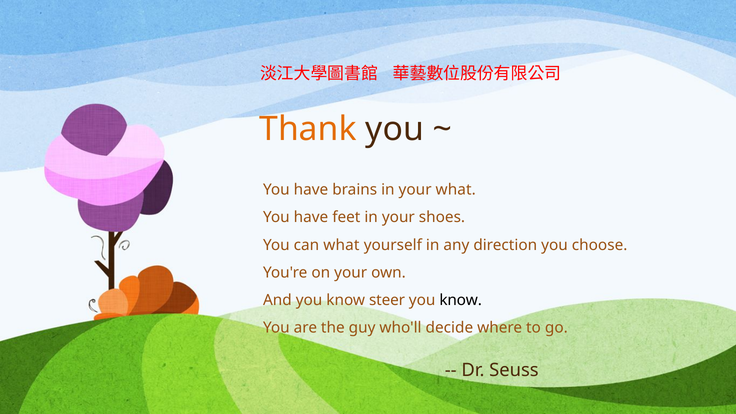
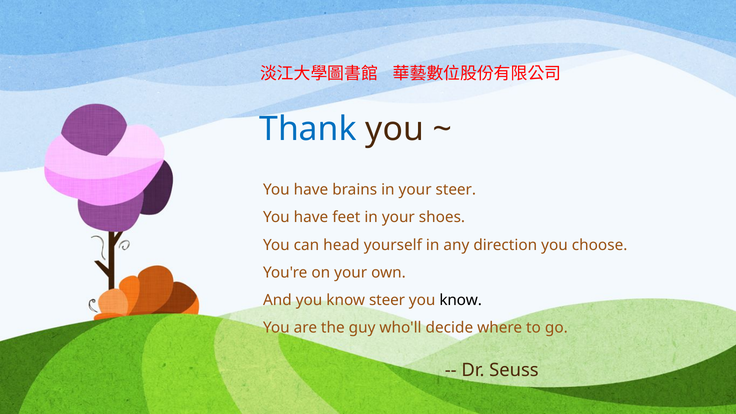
Thank colour: orange -> blue (308, 129)
your what: what -> steer (456, 190)
can what: what -> head (341, 245)
